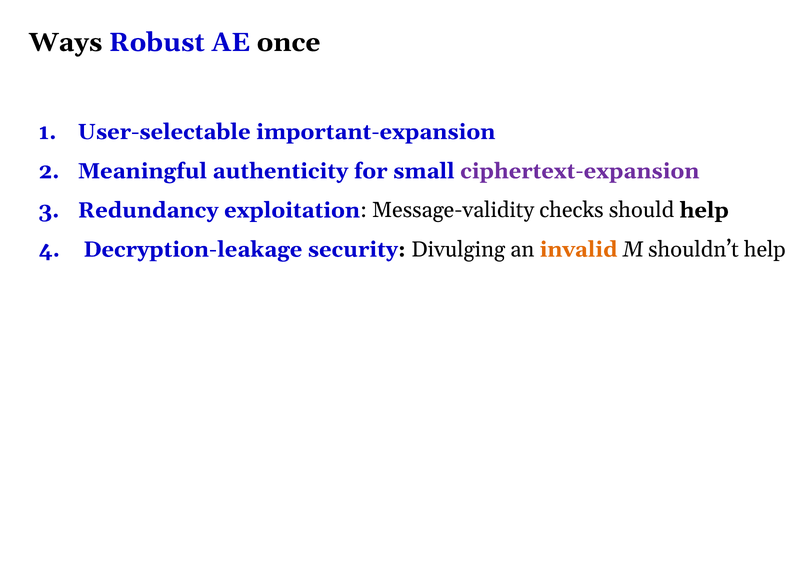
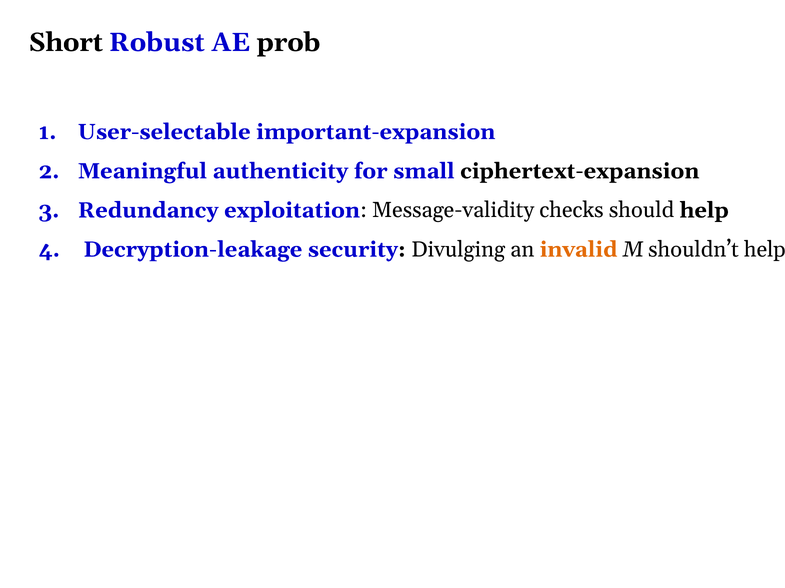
Ways: Ways -> Short (66, 42)
once: once -> prob (289, 42)
ciphertext-expansion colour: purple -> black (580, 171)
